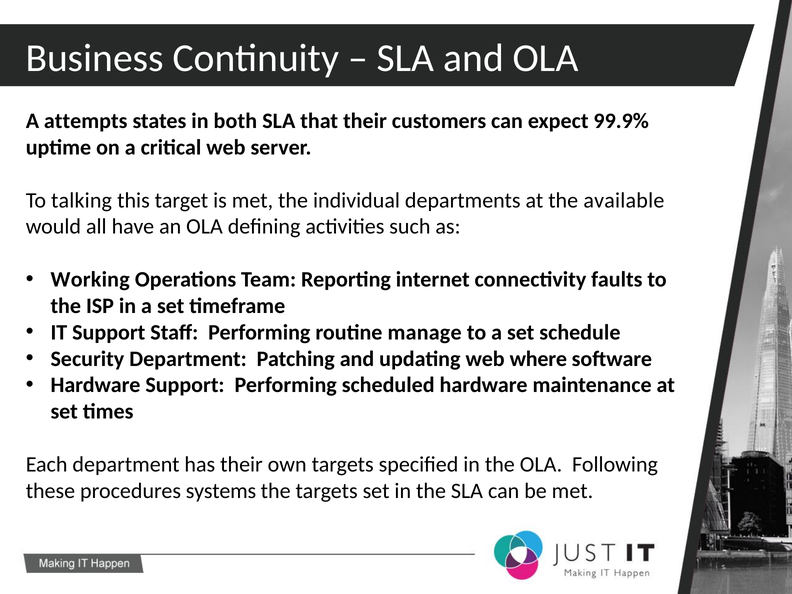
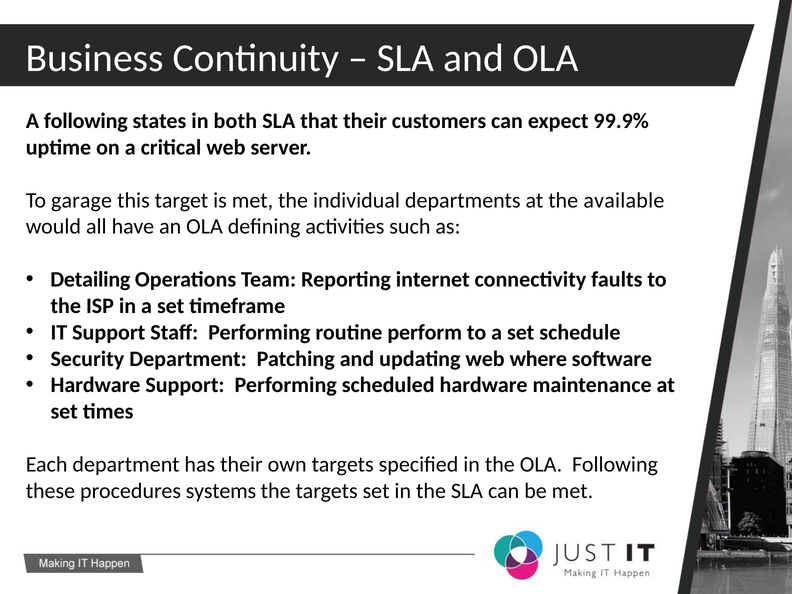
A attempts: attempts -> following (86, 121)
talking: talking -> garage (82, 200)
Working: Working -> Detailing (90, 280)
manage: manage -> perform (425, 332)
